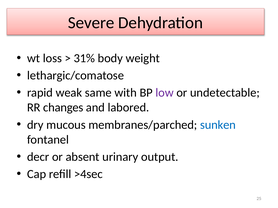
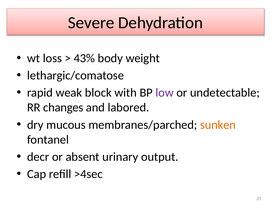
31%: 31% -> 43% (84, 58)
same: same -> block (98, 93)
sunken colour: blue -> orange (218, 125)
